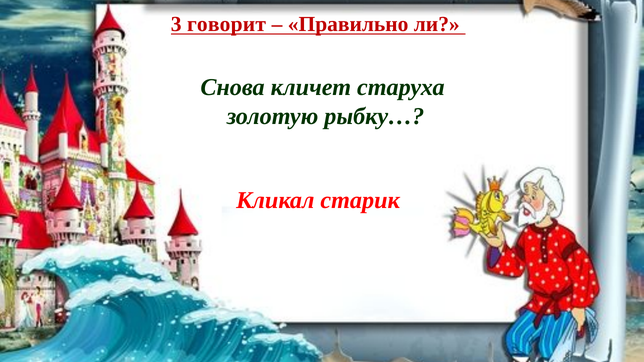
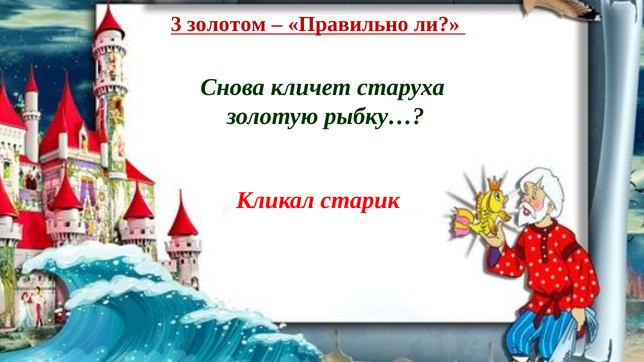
говорит: говорит -> золотом (226, 24)
